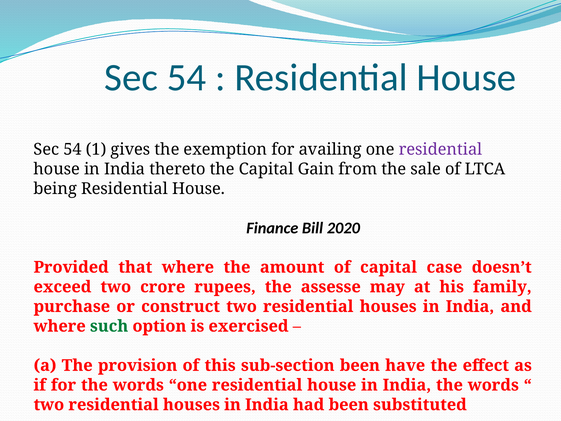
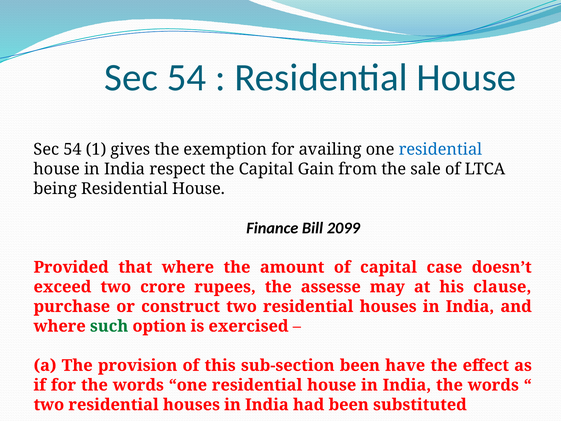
residential colour: purple -> blue (441, 149)
thereto: thereto -> respect (178, 169)
2020: 2020 -> 2099 (343, 228)
family: family -> clause (502, 287)
